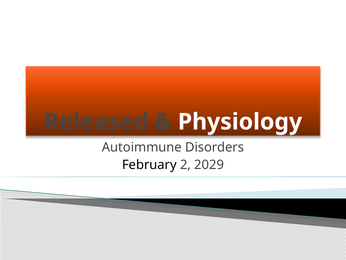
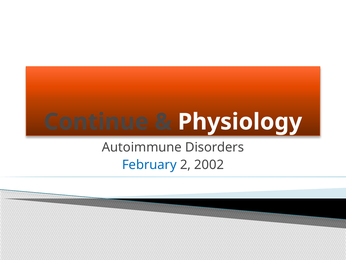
Released: Released -> Continue (96, 122)
February colour: black -> blue (149, 165)
2029: 2029 -> 2002 (209, 165)
